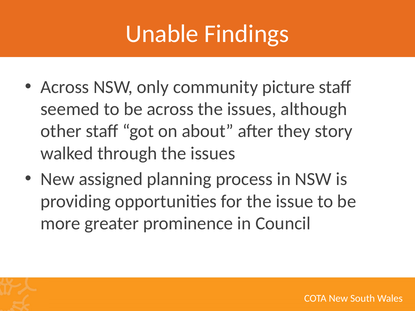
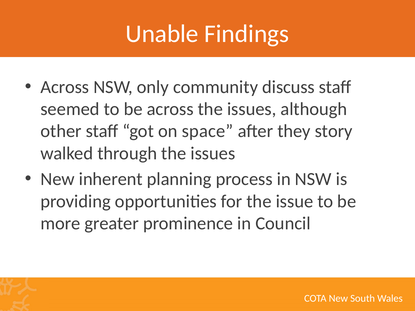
picture: picture -> discuss (289, 87)
about: about -> space (208, 131)
assigned: assigned -> inherent (111, 179)
